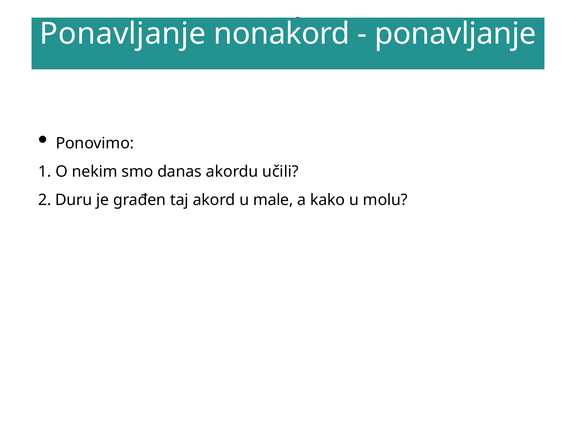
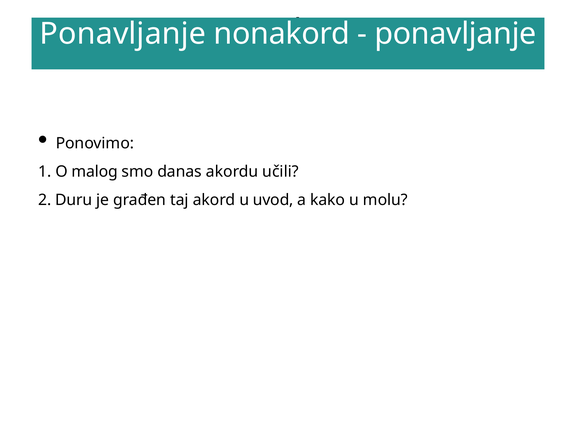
nekim: nekim -> malog (95, 172)
male: male -> uvod (273, 200)
